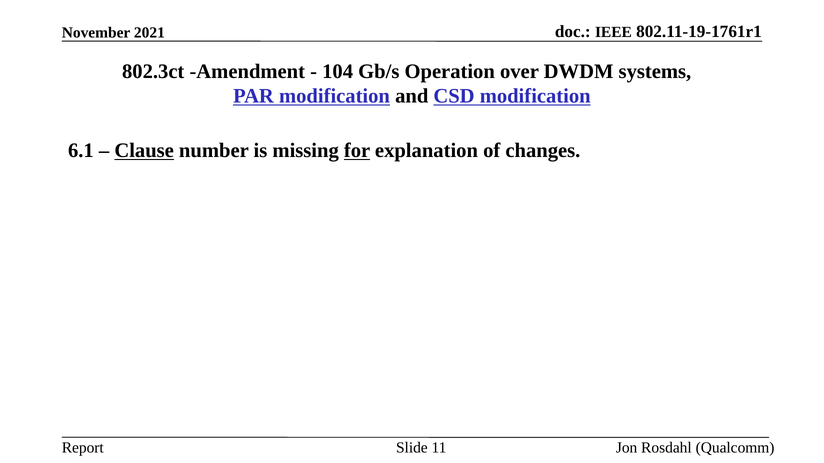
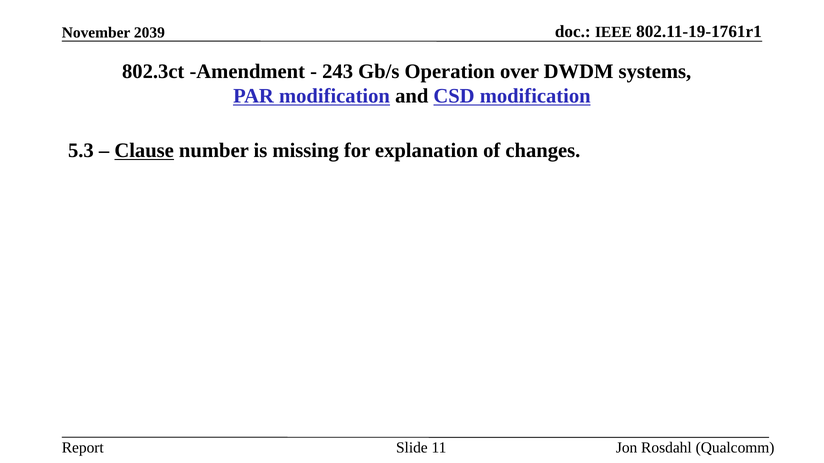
2021: 2021 -> 2039 (149, 33)
104: 104 -> 243 (338, 71)
6.1: 6.1 -> 5.3 (81, 151)
for underline: present -> none (357, 151)
